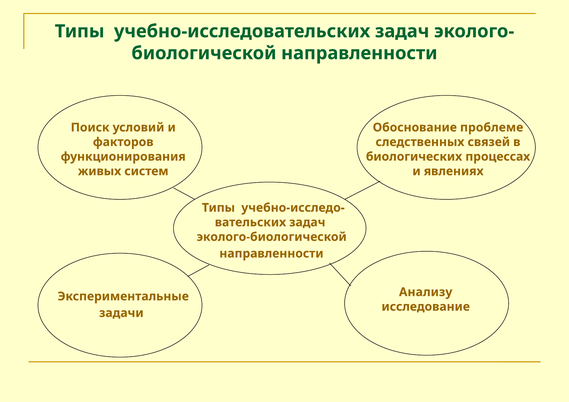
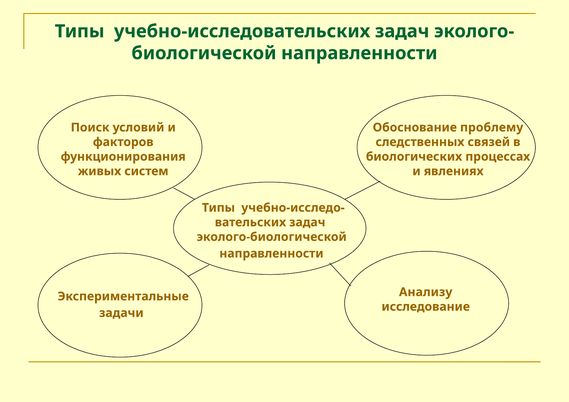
проблеме: проблеме -> проблему (492, 128)
